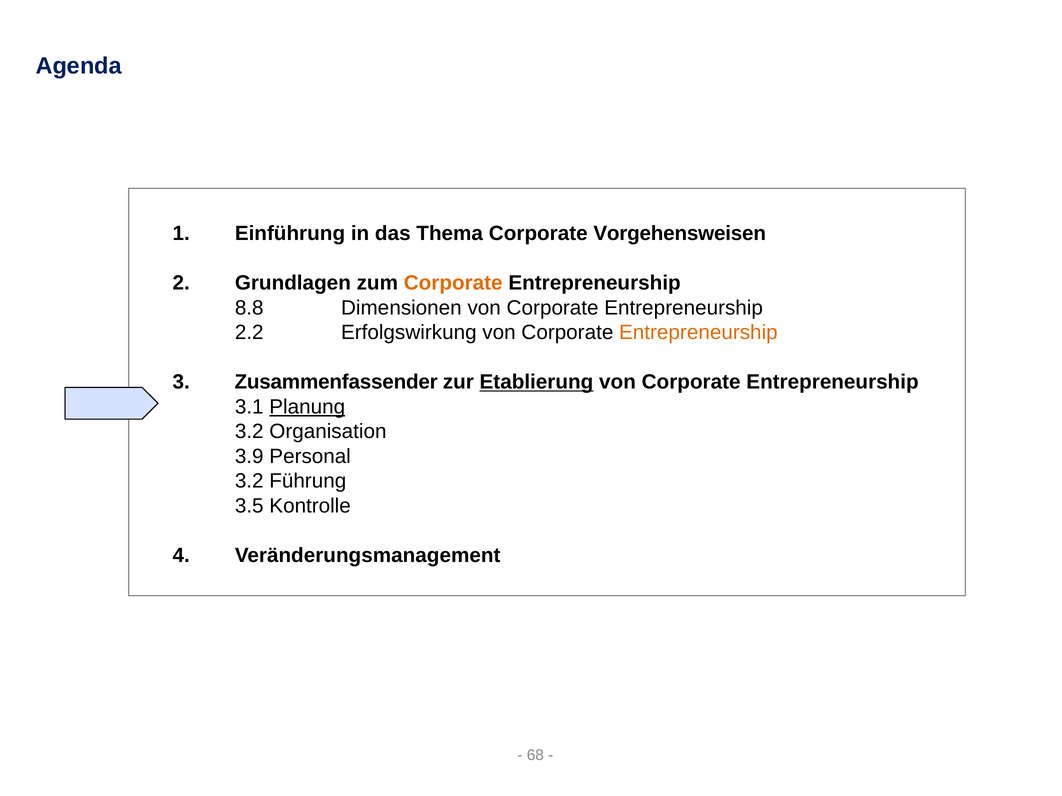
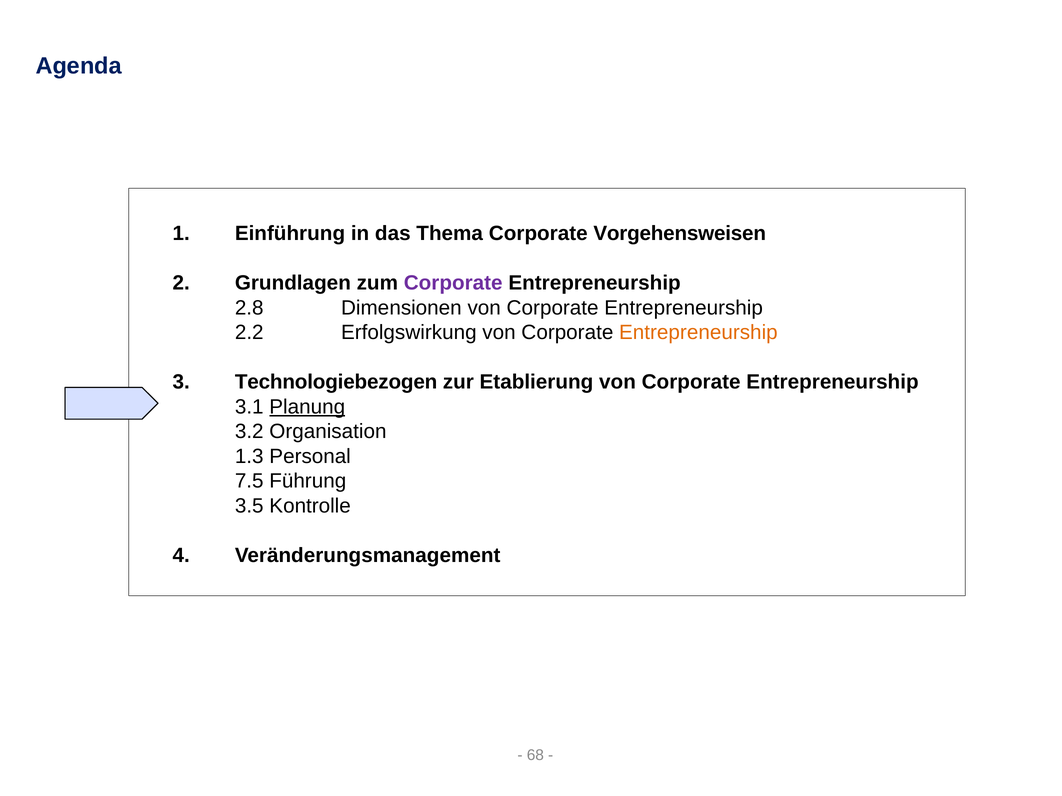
Corporate colour: orange -> purple (453, 283)
8.8: 8.8 -> 2.8 (249, 308)
Zusammenfassender: Zusammenfassender -> Technologiebezogen (336, 382)
Etablierung underline: present -> none (536, 382)
3.9: 3.9 -> 1.3 (249, 457)
3.2: 3.2 -> 7.5 (249, 481)
